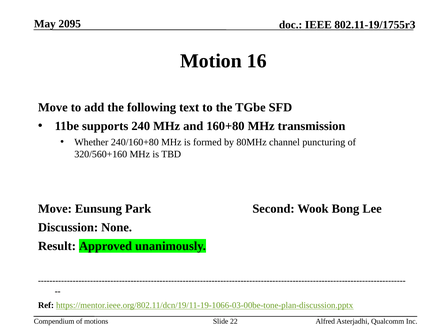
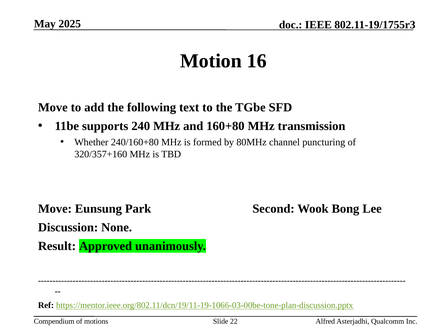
2095: 2095 -> 2025 (70, 24)
320/560+160: 320/560+160 -> 320/357+160 (101, 154)
